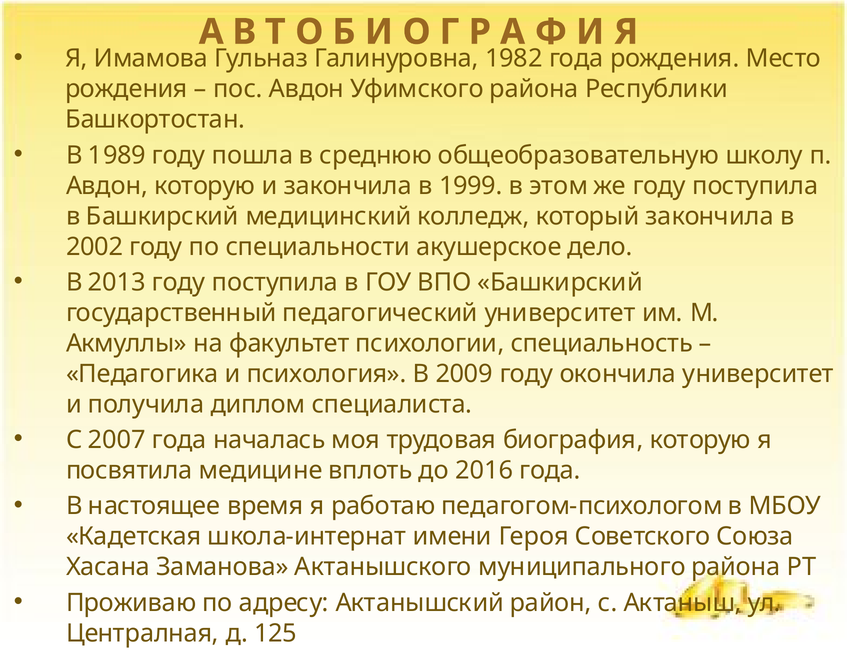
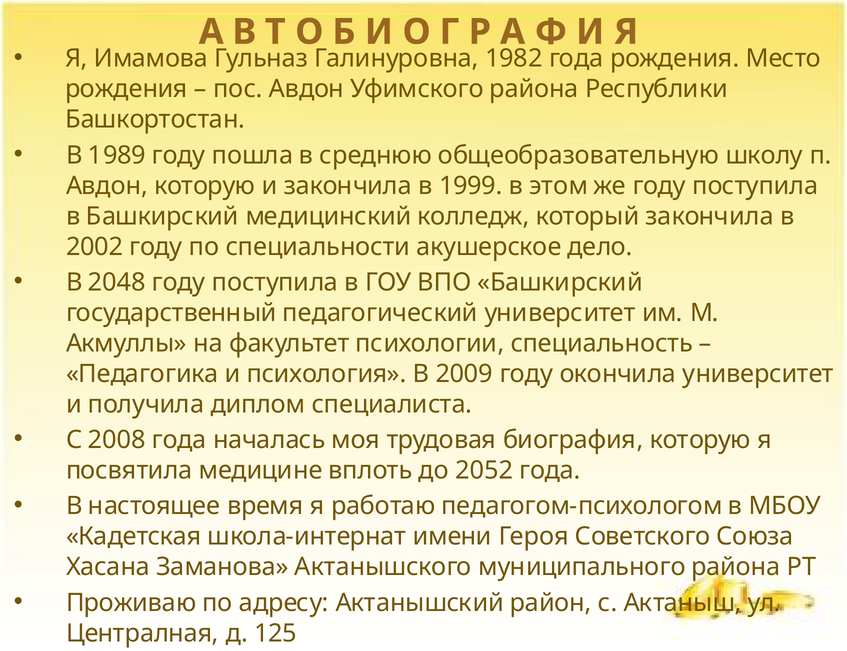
2013: 2013 -> 2048 (117, 282)
С 2007: 2007 -> 2008 (117, 440)
2016: 2016 -> 2052 (484, 471)
